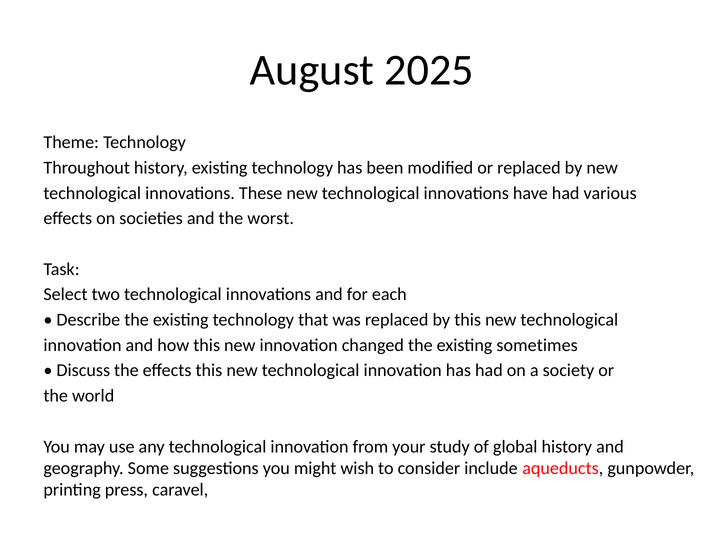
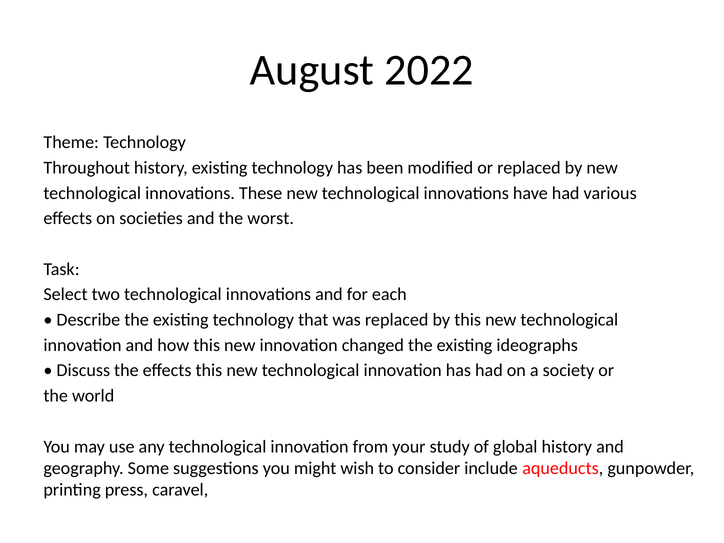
2025: 2025 -> 2022 (429, 70)
sometimes: sometimes -> ideographs (537, 345)
